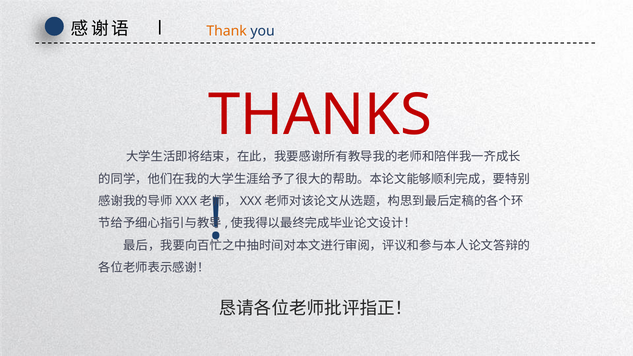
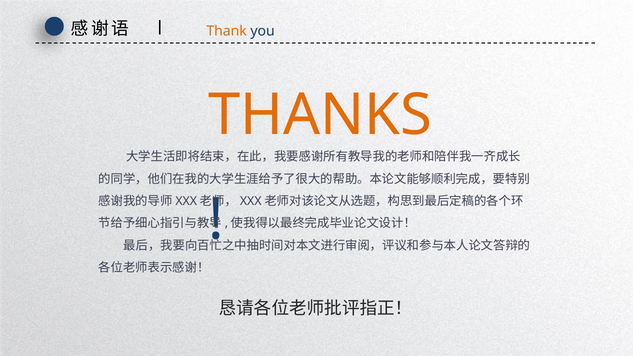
THANKS colour: red -> orange (320, 115)
